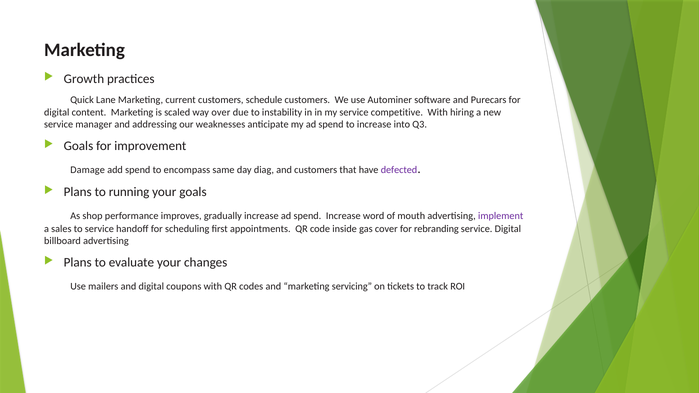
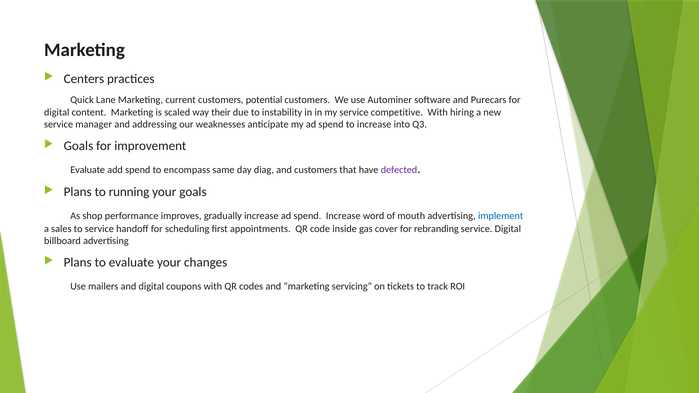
Growth: Growth -> Centers (84, 79)
schedule: schedule -> potential (264, 100)
over: over -> their (221, 112)
Damage: Damage -> Evaluate (88, 170)
implement colour: purple -> blue (501, 216)
